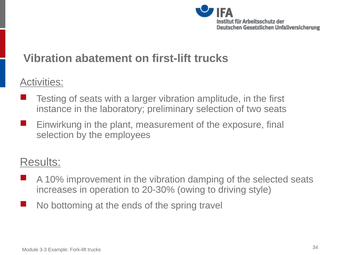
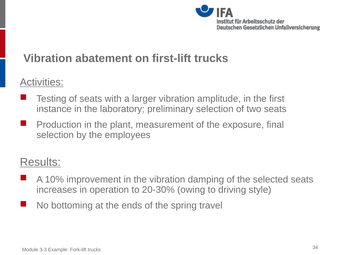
Einwirkung: Einwirkung -> Production (59, 125)
